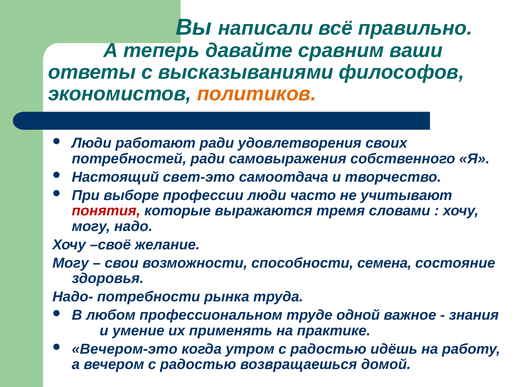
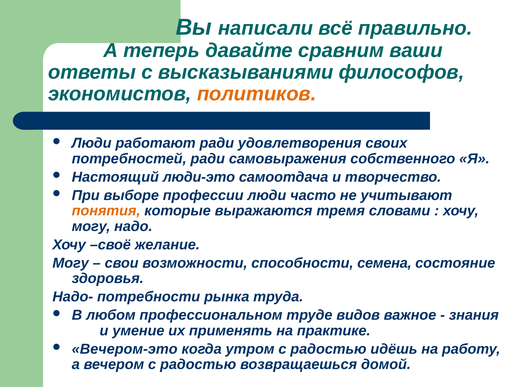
свет-это: свет-это -> люди-это (199, 177)
понятия colour: red -> orange (106, 211)
одной: одной -> видов (358, 315)
